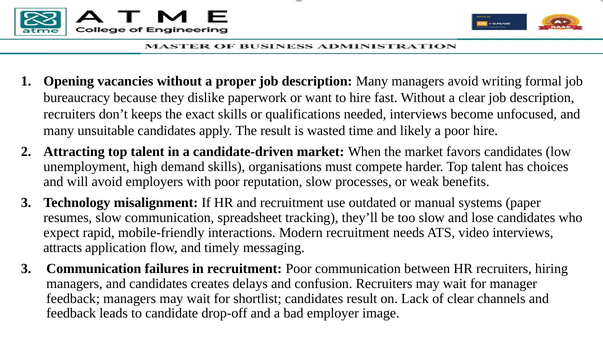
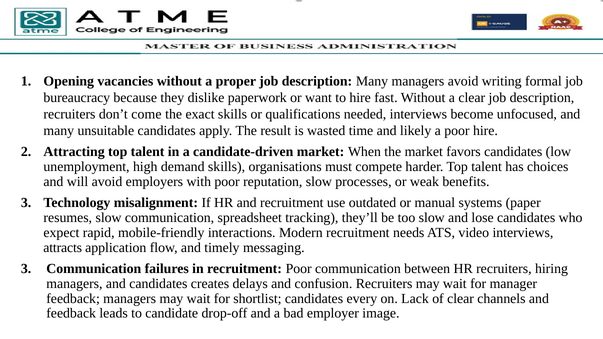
keeps: keeps -> come (146, 114)
candidates result: result -> every (362, 299)
